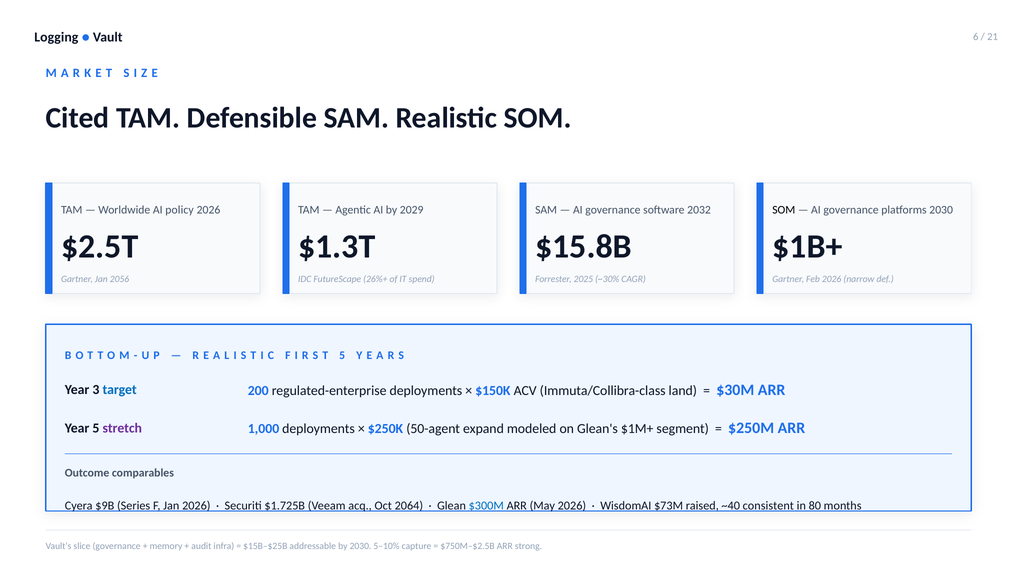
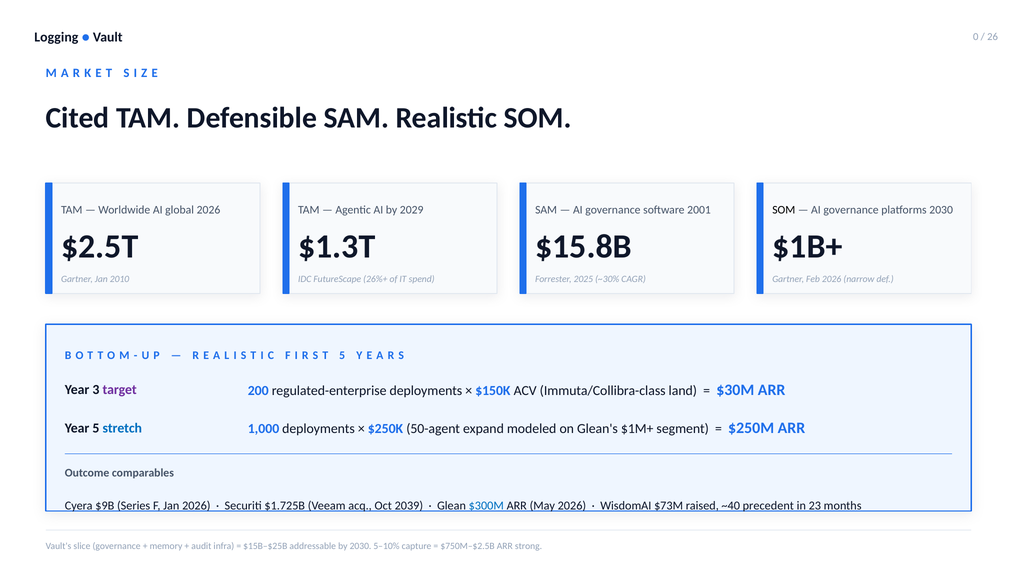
6: 6 -> 0 (976, 37)
21: 21 -> 26 (993, 37)
policy: policy -> global (180, 210)
2032: 2032 -> 2001 (699, 210)
2056: 2056 -> 2010 (120, 279)
target colour: blue -> purple (120, 390)
stretch colour: purple -> blue (122, 428)
2064: 2064 -> 2039 (409, 506)
consistent: consistent -> precedent (768, 506)
80: 80 -> 23 (815, 506)
